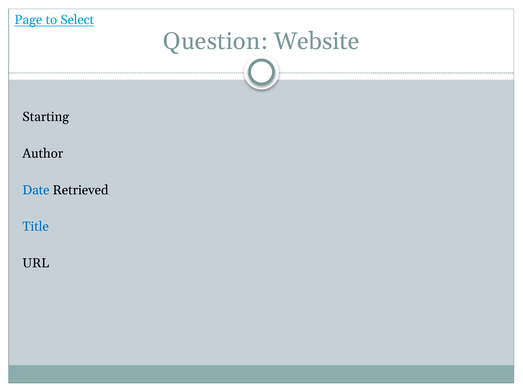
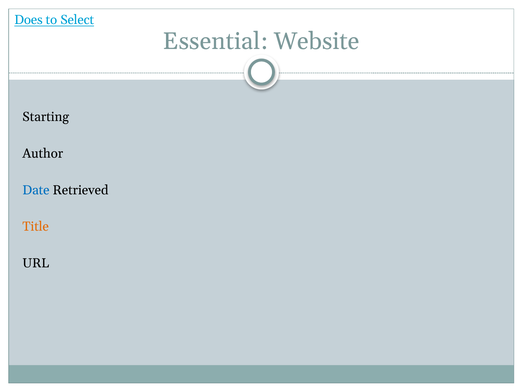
Page: Page -> Does (29, 20)
Question: Question -> Essential (215, 41)
Title colour: blue -> orange (36, 227)
